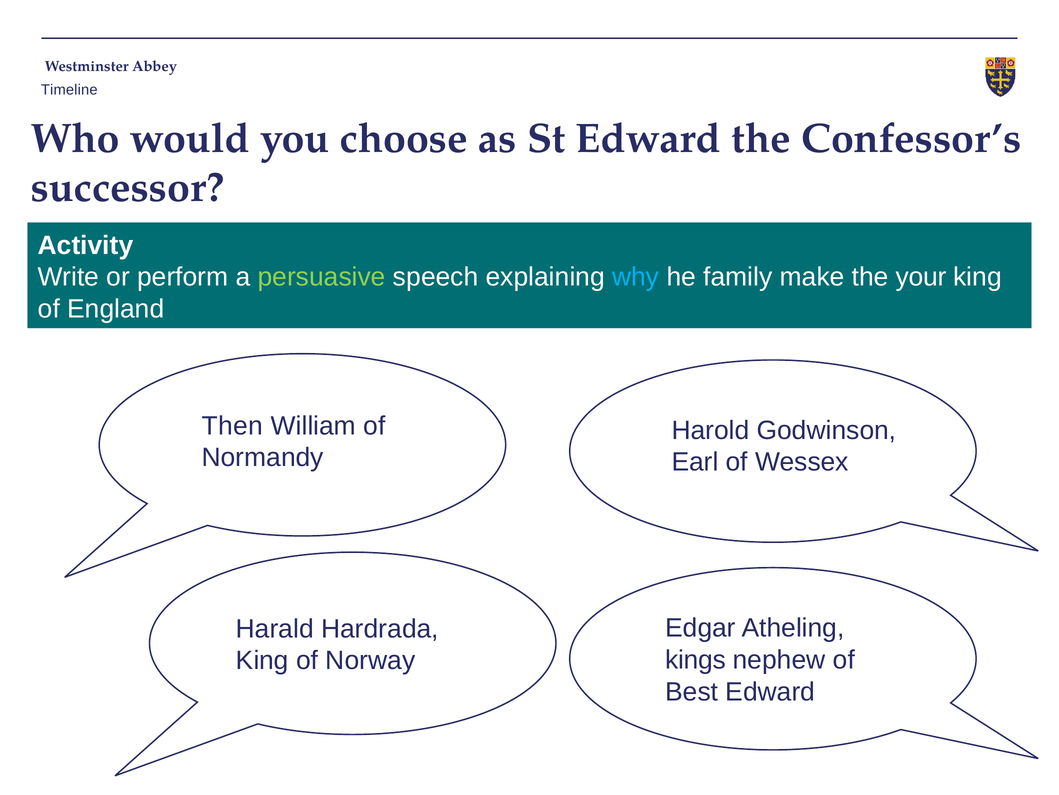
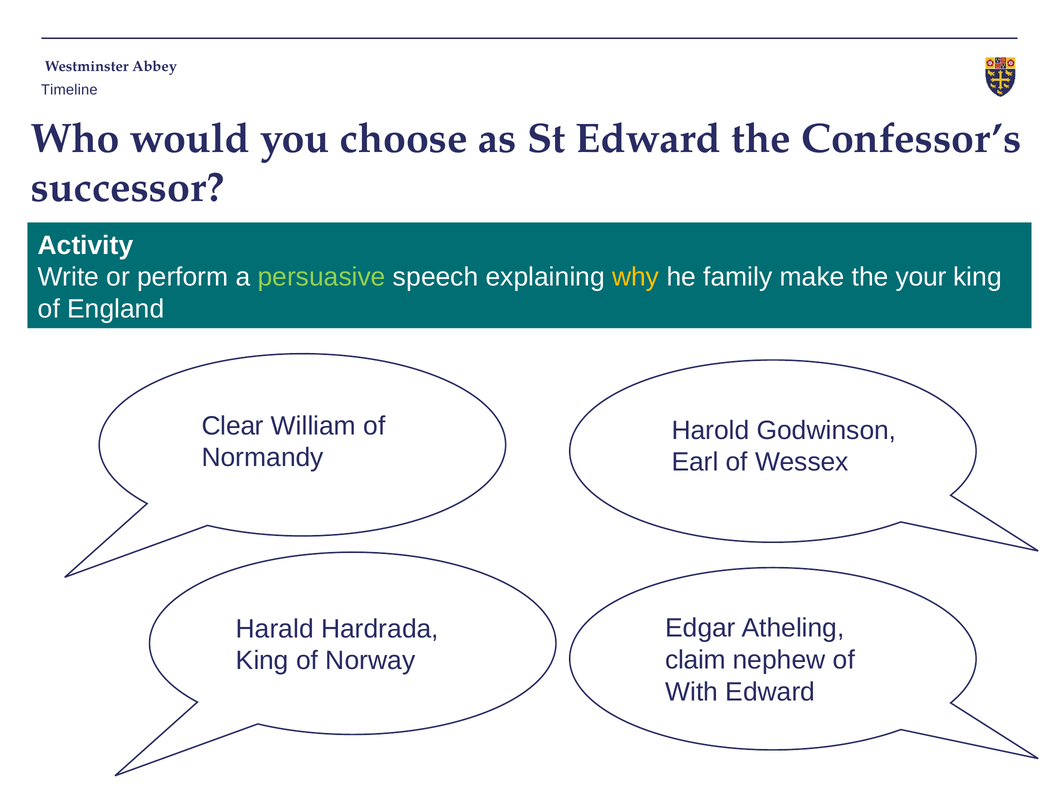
why colour: light blue -> yellow (636, 277)
Then: Then -> Clear (233, 425)
kings: kings -> claim (695, 659)
Best: Best -> With (692, 691)
